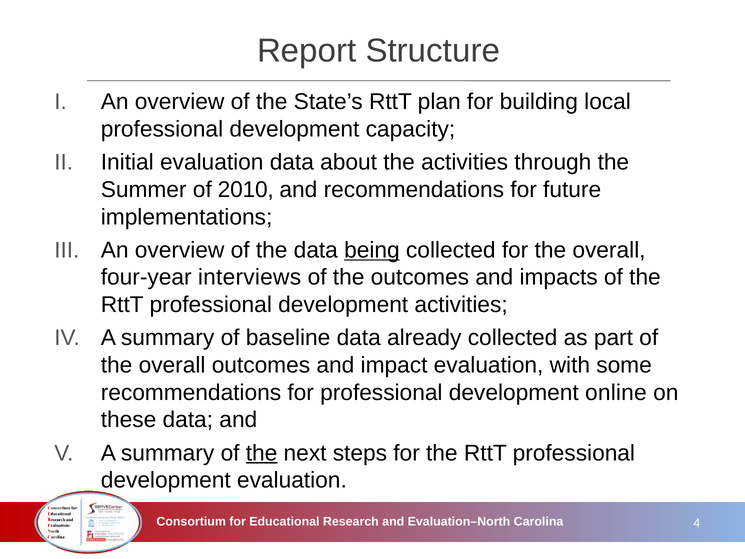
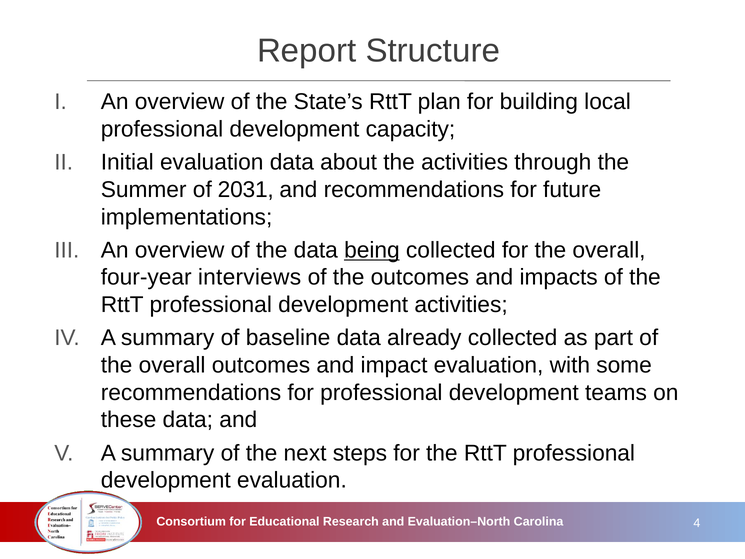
2010: 2010 -> 2031 (246, 190)
online: online -> teams (616, 392)
the underline: present -> none (262, 453)
